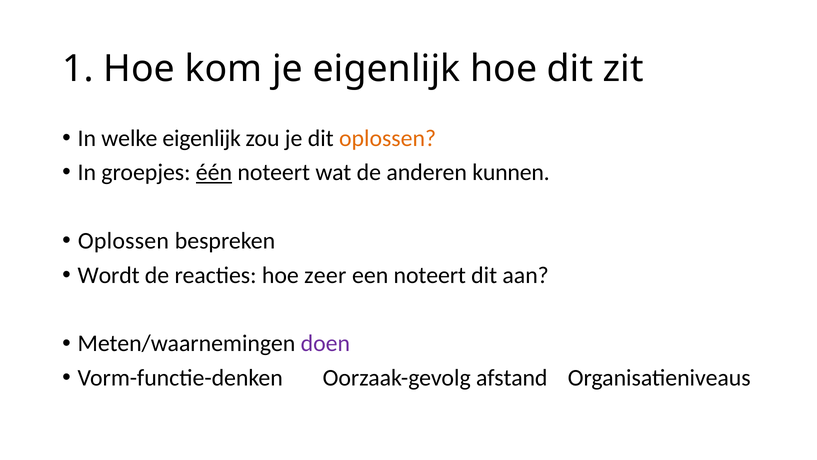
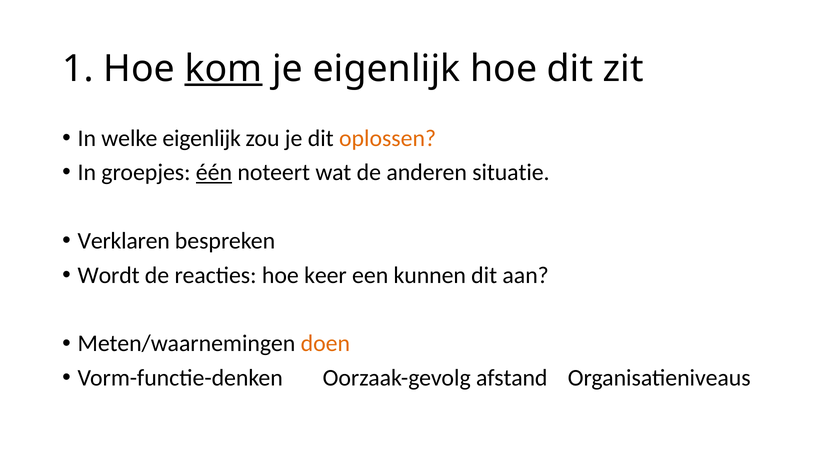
kom underline: none -> present (224, 69)
kunnen: kunnen -> situatie (511, 172)
Oplossen: Oplossen -> Verklaren (124, 241)
zeer: zeer -> keer (325, 275)
een noteert: noteert -> kunnen (430, 275)
doen colour: purple -> orange (325, 343)
